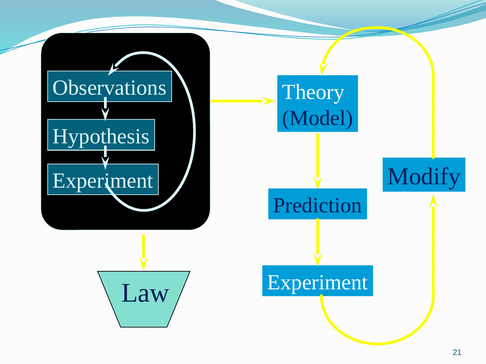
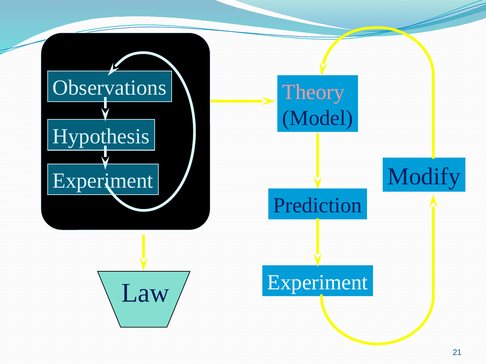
Theory colour: white -> pink (313, 92)
